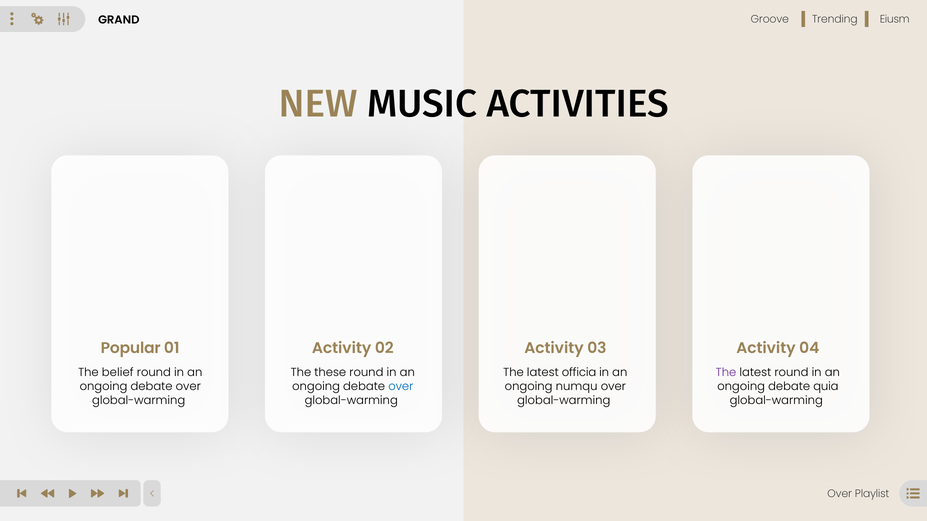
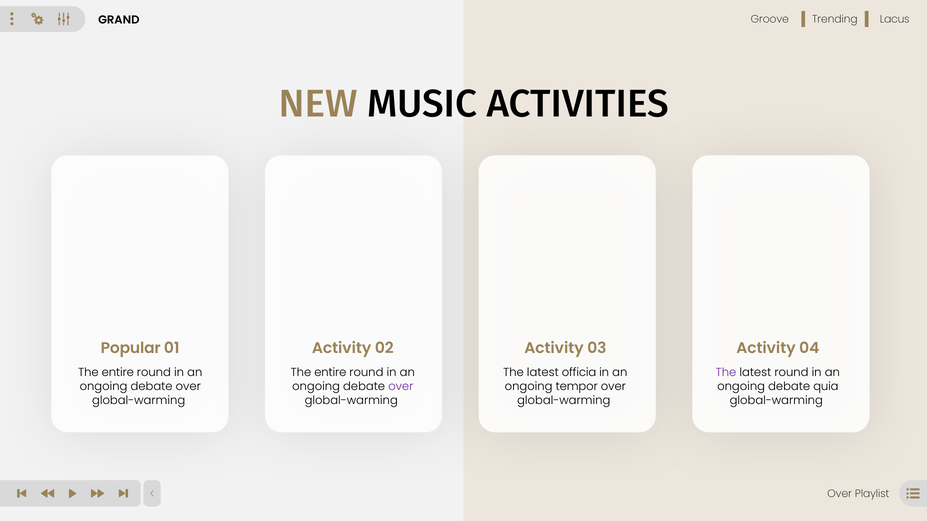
Eiusm: Eiusm -> Lacus (895, 19)
belief: belief -> entire (118, 373)
these: these -> entire (330, 373)
over colour: blue -> purple (401, 387)
numqu: numqu -> tempor (577, 387)
